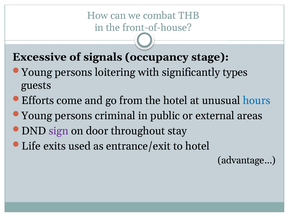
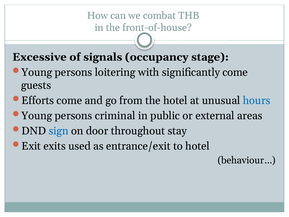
significantly types: types -> come (235, 72)
sign colour: purple -> blue (59, 131)
Life: Life -> Exit (31, 146)
advantage…: advantage… -> behaviour… (247, 160)
